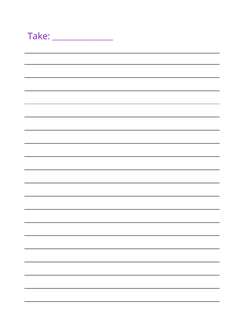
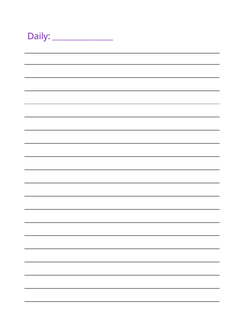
Take: Take -> Daily (39, 36)
